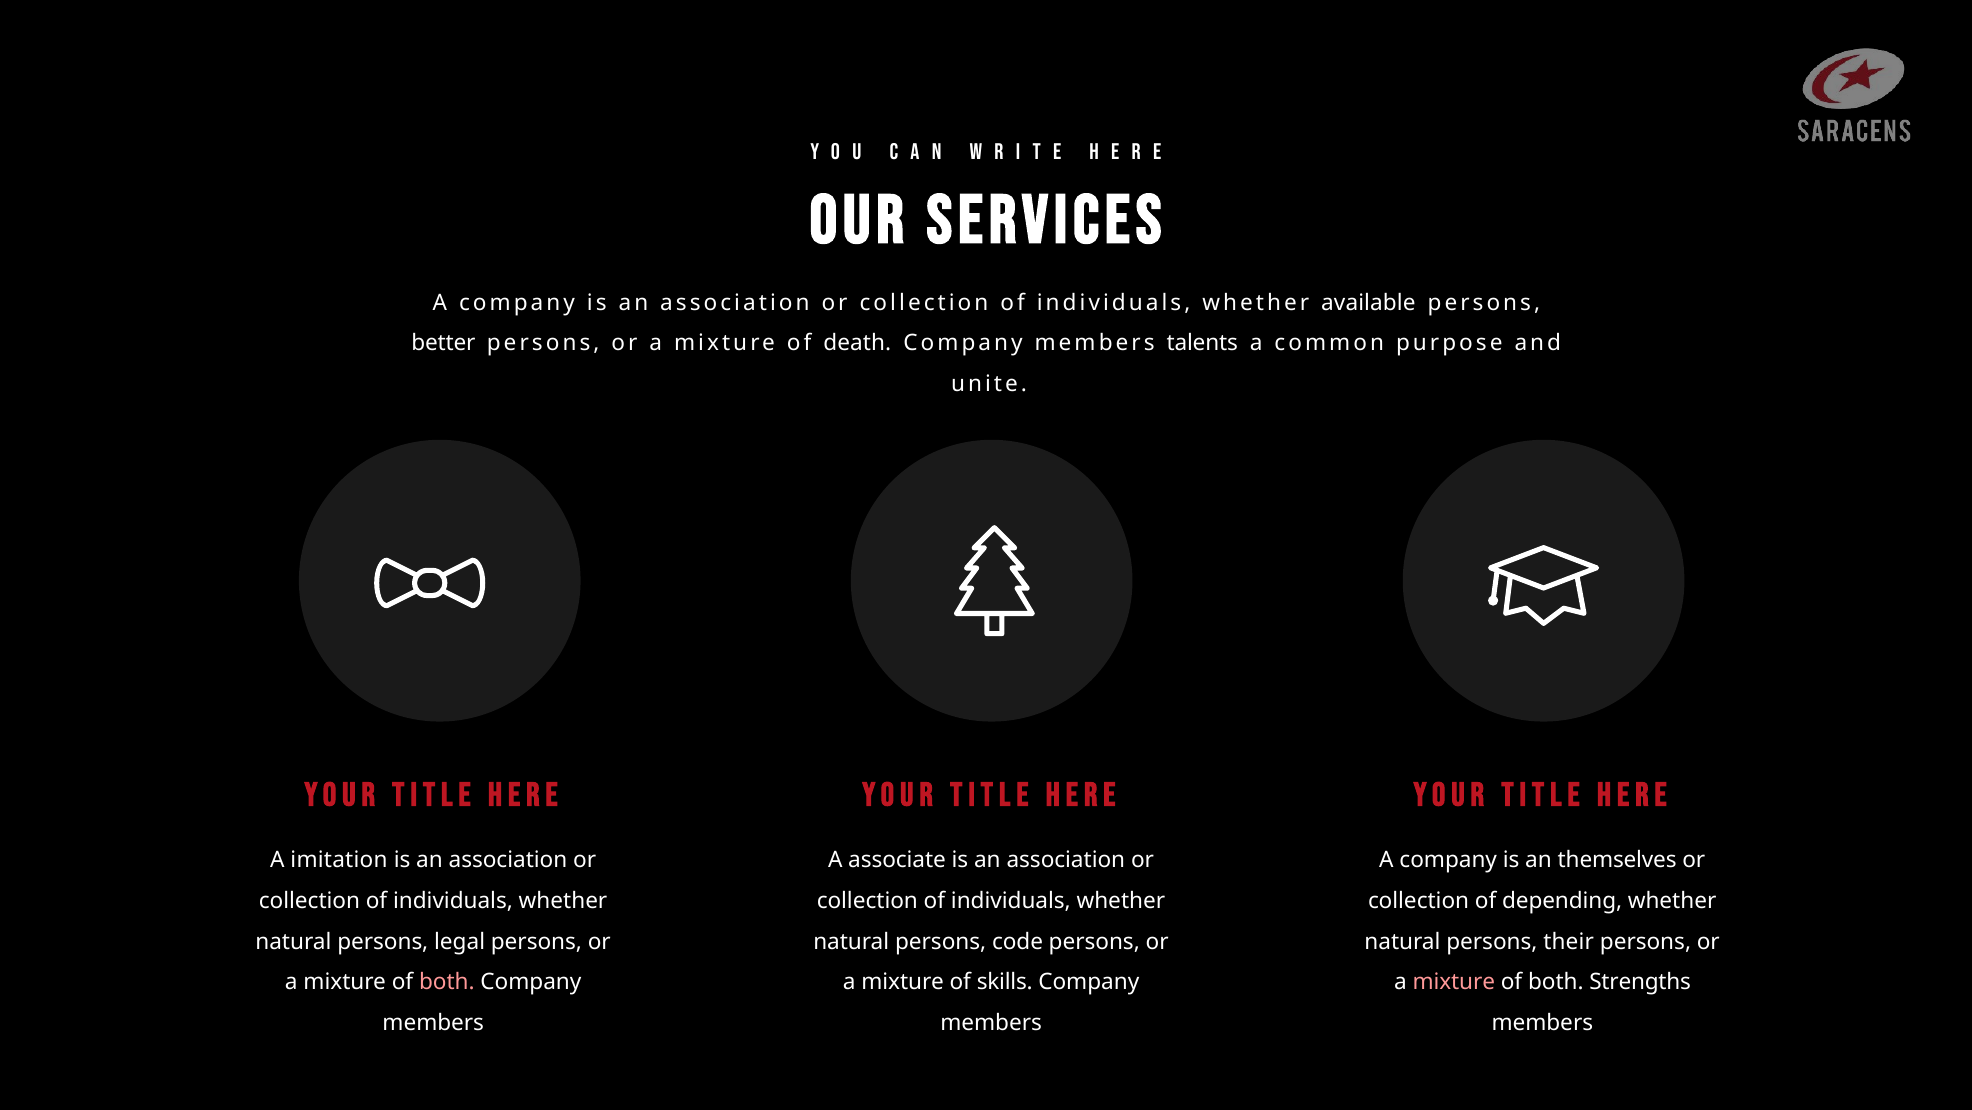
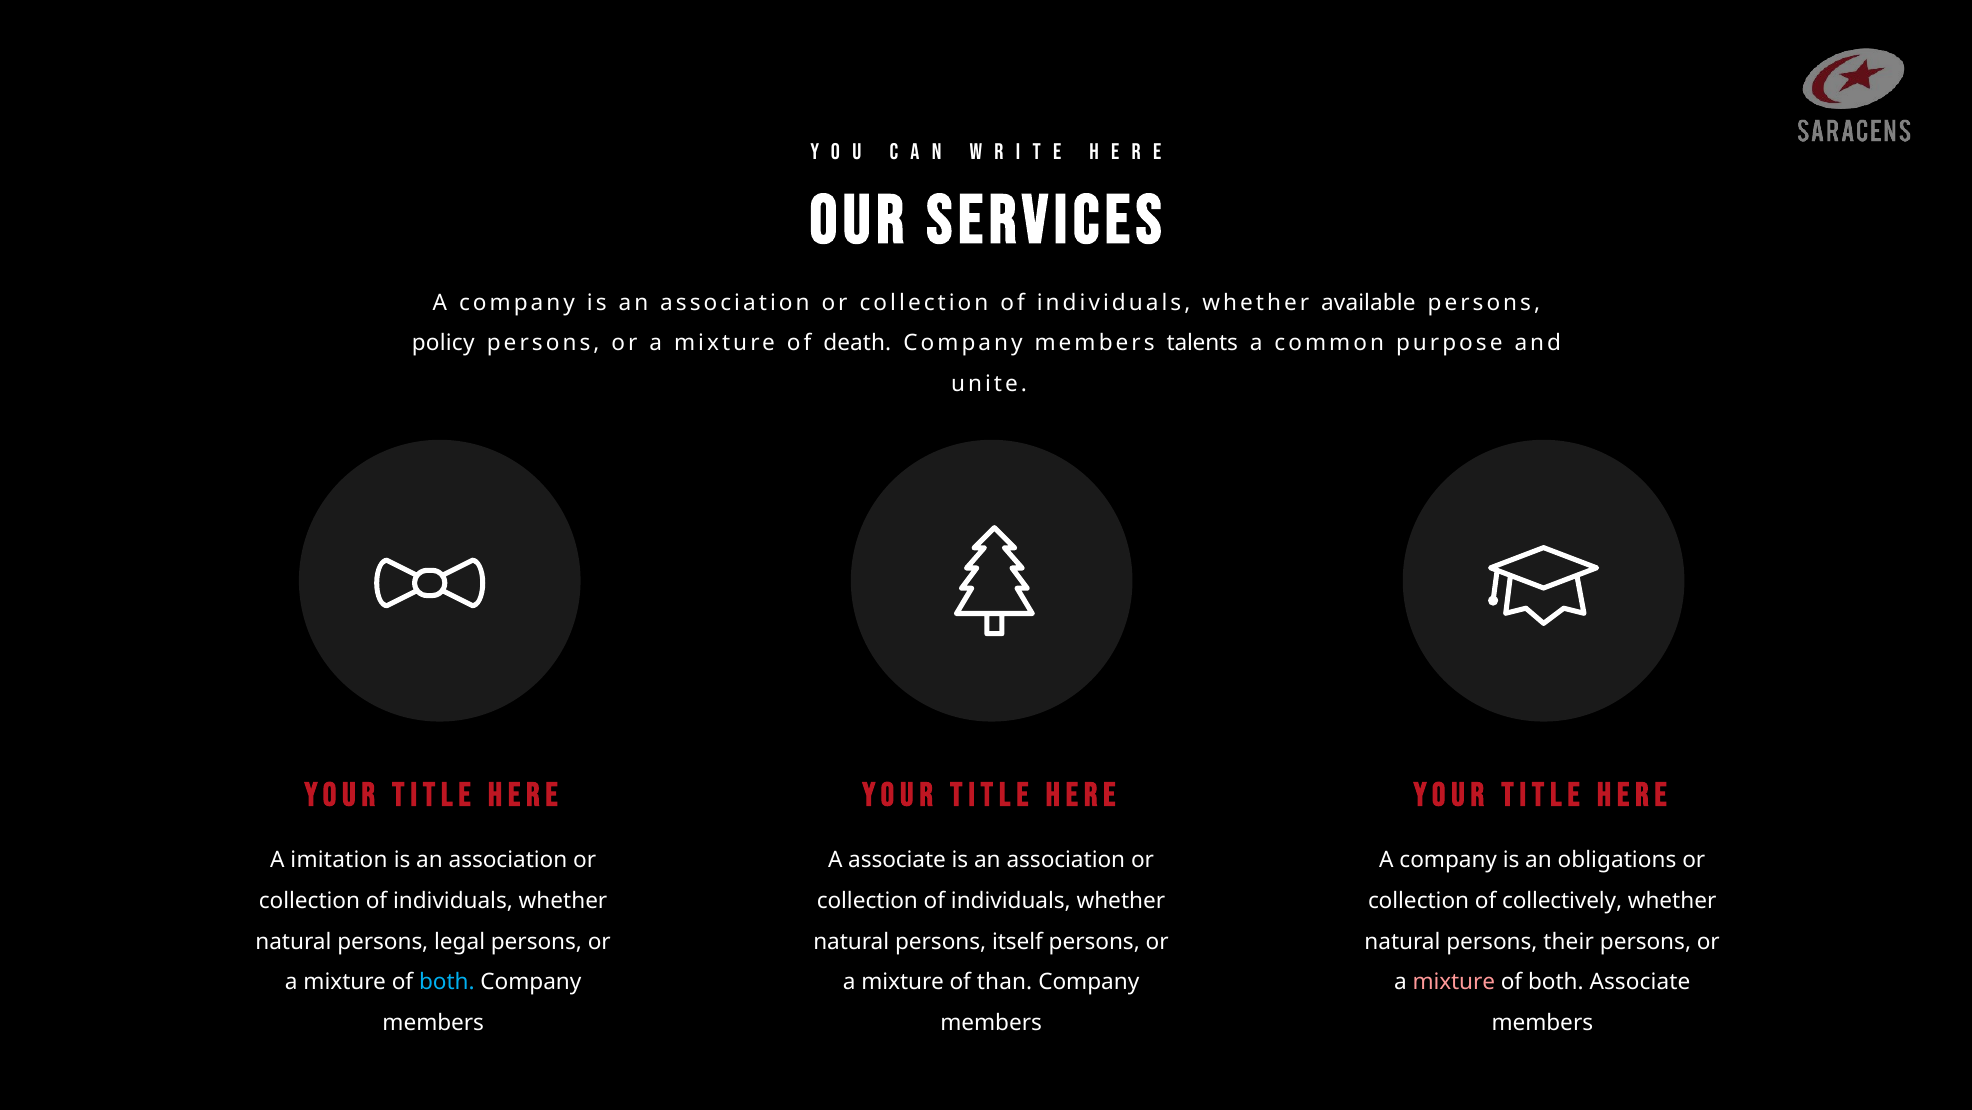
better: better -> policy (443, 343)
themselves: themselves -> obligations (1617, 860)
depending: depending -> collectively (1562, 901)
code: code -> itself (1018, 941)
both colour: pink -> light blue (447, 982)
skills: skills -> than (1005, 982)
both Strengths: Strengths -> Associate (1640, 982)
